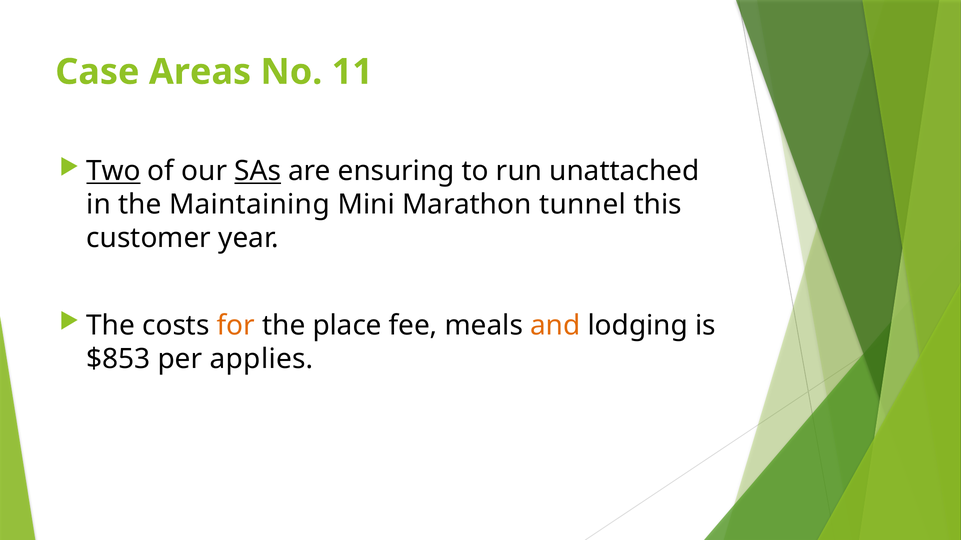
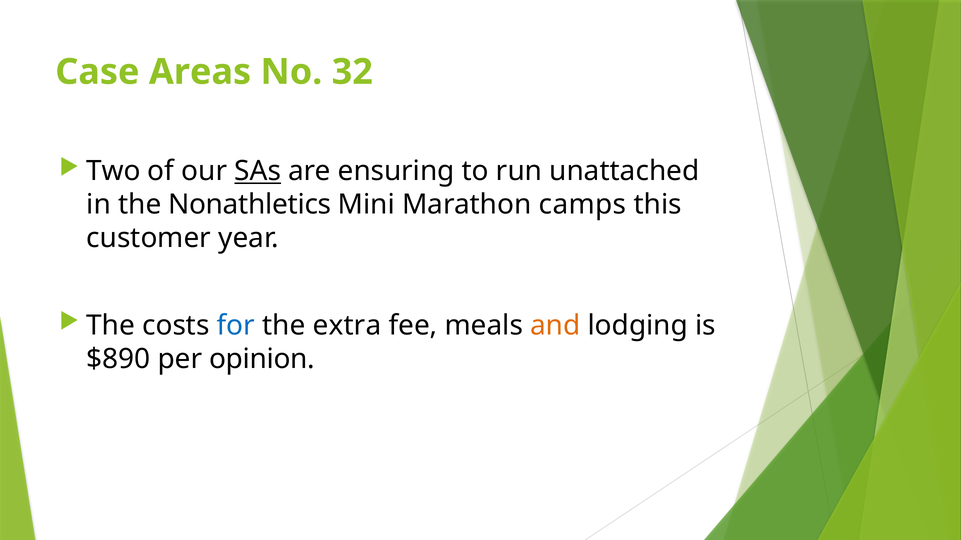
11: 11 -> 32 (352, 72)
Two underline: present -> none (113, 171)
Maintaining: Maintaining -> Nonathletics (250, 205)
tunnel: tunnel -> camps (583, 205)
for colour: orange -> blue (236, 326)
place: place -> extra (347, 326)
$853: $853 -> $890 (118, 359)
applies: applies -> opinion (262, 359)
